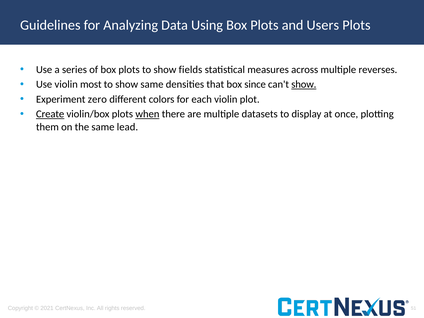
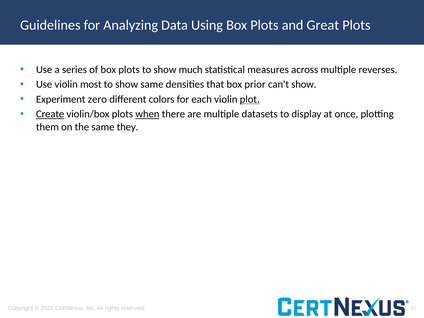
Users: Users -> Great (323, 25)
fields: fields -> much (191, 70)
since: since -> prior (255, 84)
show underline: present -> none (304, 84)
plot underline: none -> present (250, 99)
lead: lead -> they (128, 127)
